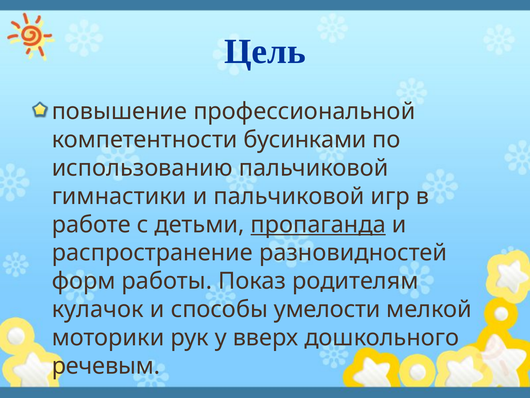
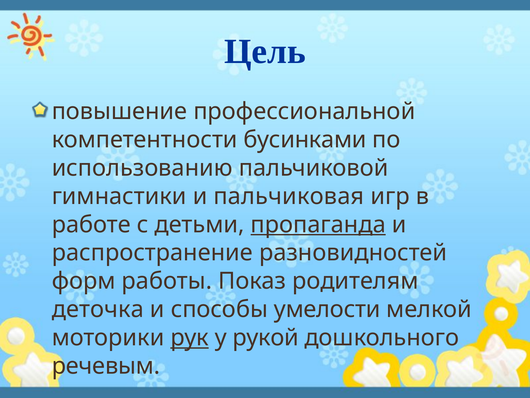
и пальчиковой: пальчиковой -> пальчиковая (289, 196)
кулачок: кулачок -> деточка (98, 309)
рук underline: none -> present (190, 337)
вверх: вверх -> рукой (266, 337)
